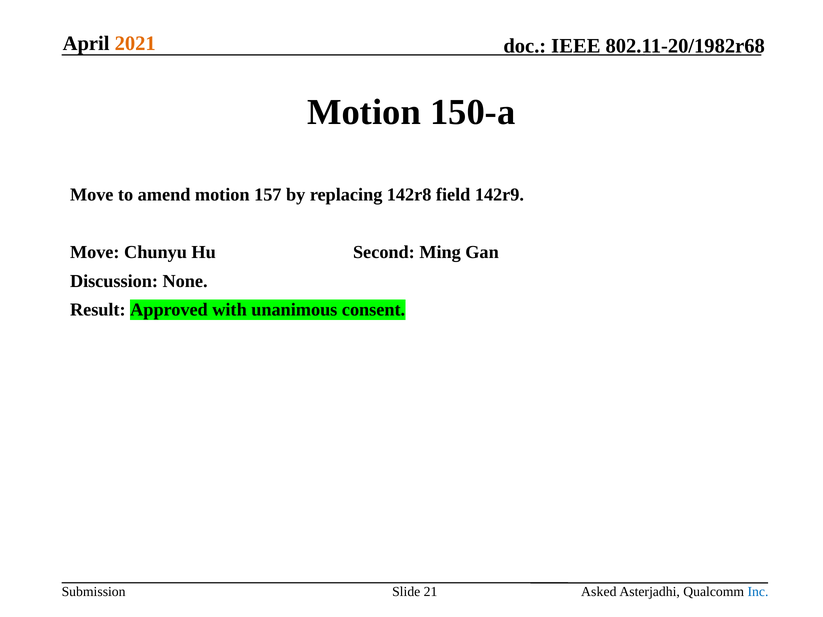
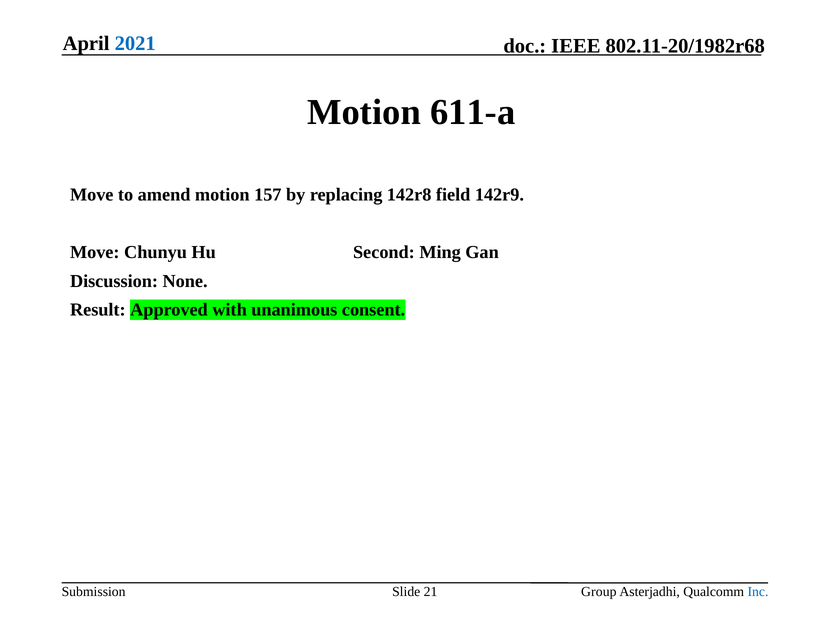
2021 colour: orange -> blue (135, 44)
150-a: 150-a -> 611-a (473, 112)
Asked: Asked -> Group (599, 592)
